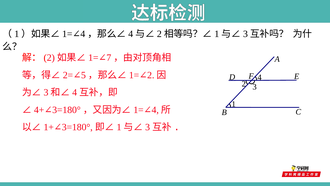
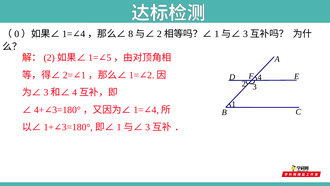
4: 4 -> 8 (131, 34)
1: 1 -> 0 (17, 34)
7: 7 -> 5 (109, 58)
5: 5 -> 1 (83, 75)
